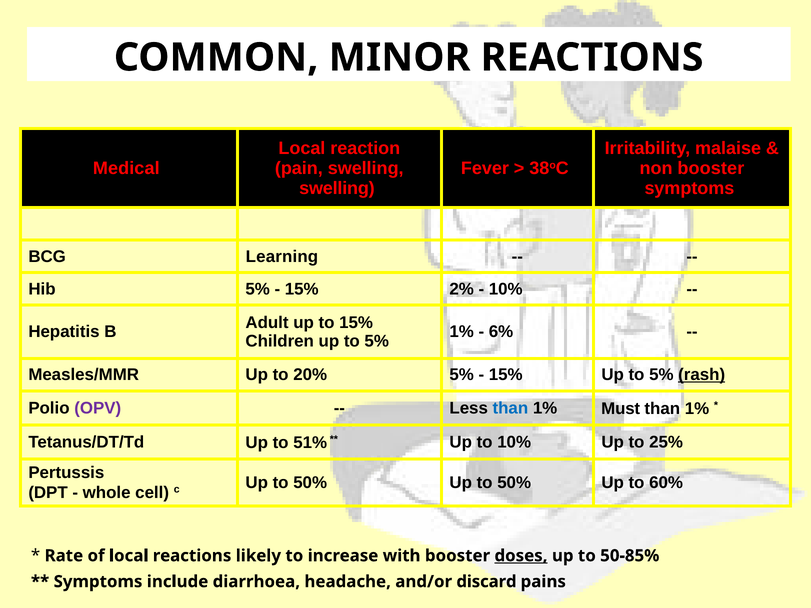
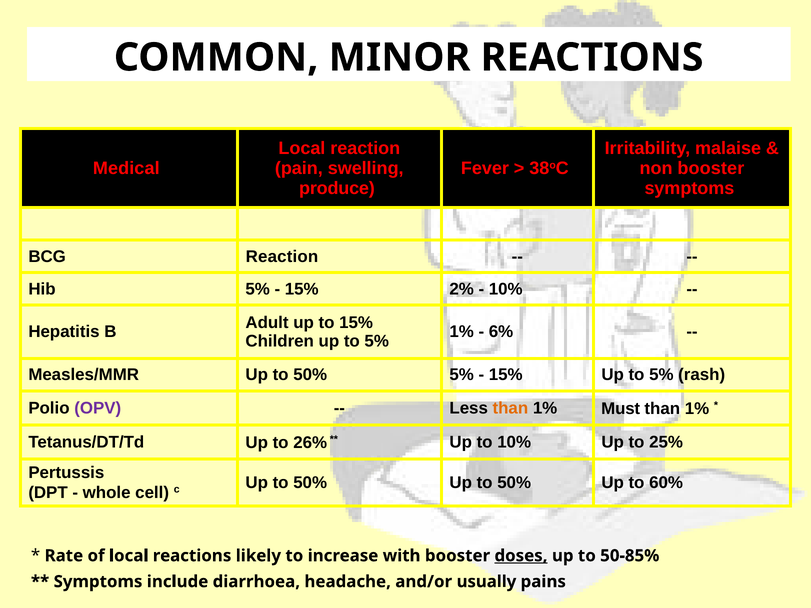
swelling: swelling -> produce (337, 188)
BCG Learning: Learning -> Reaction (282, 257)
Measles/MMR Up to 20%: 20% -> 50% (310, 375)
rash underline: present -> none (702, 375)
than colour: blue -> orange (510, 408)
51%: 51% -> 26% (310, 443)
discard: discard -> usually (486, 582)
